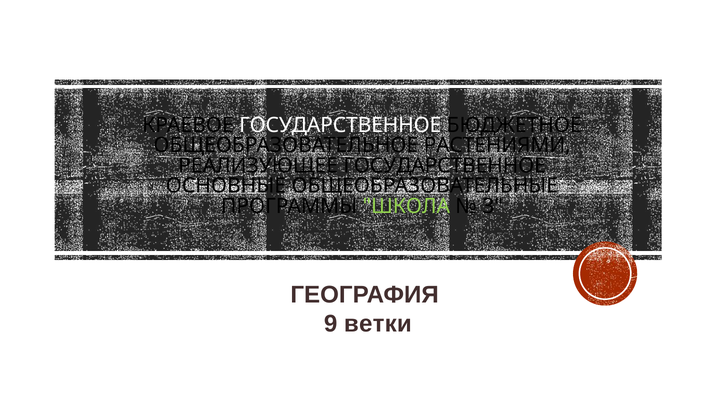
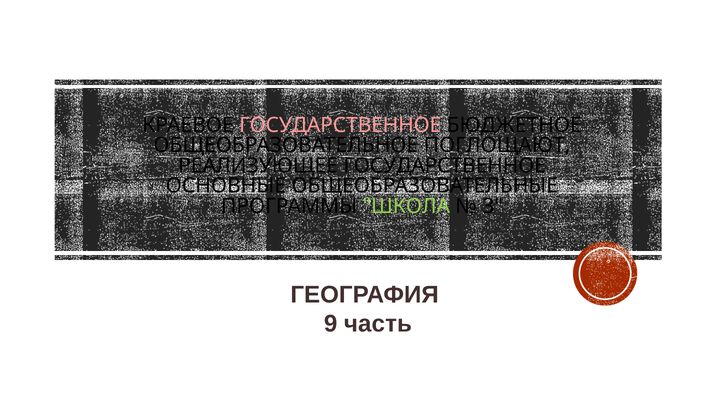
ГОСУДАРСТВЕННОЕ colour: white -> pink (340, 125)
РАСТЕНИЯМИ: РАСТЕНИЯМИ -> ПОГЛОЩАЮТ (497, 145)
ветки: ветки -> часть (378, 324)
